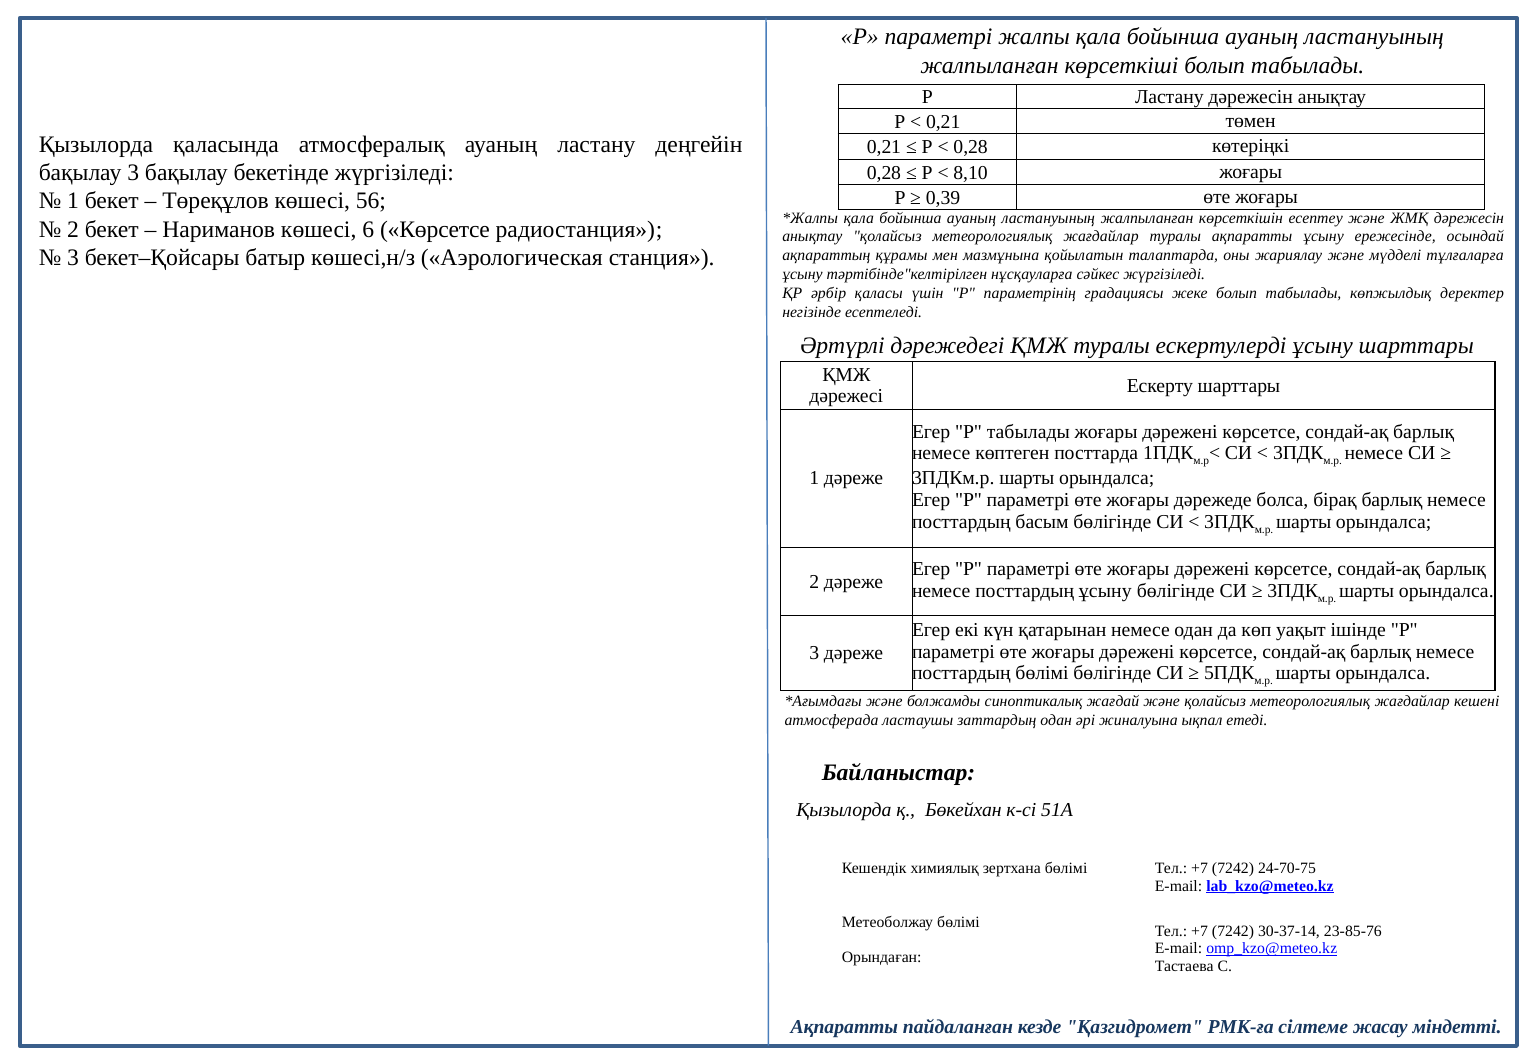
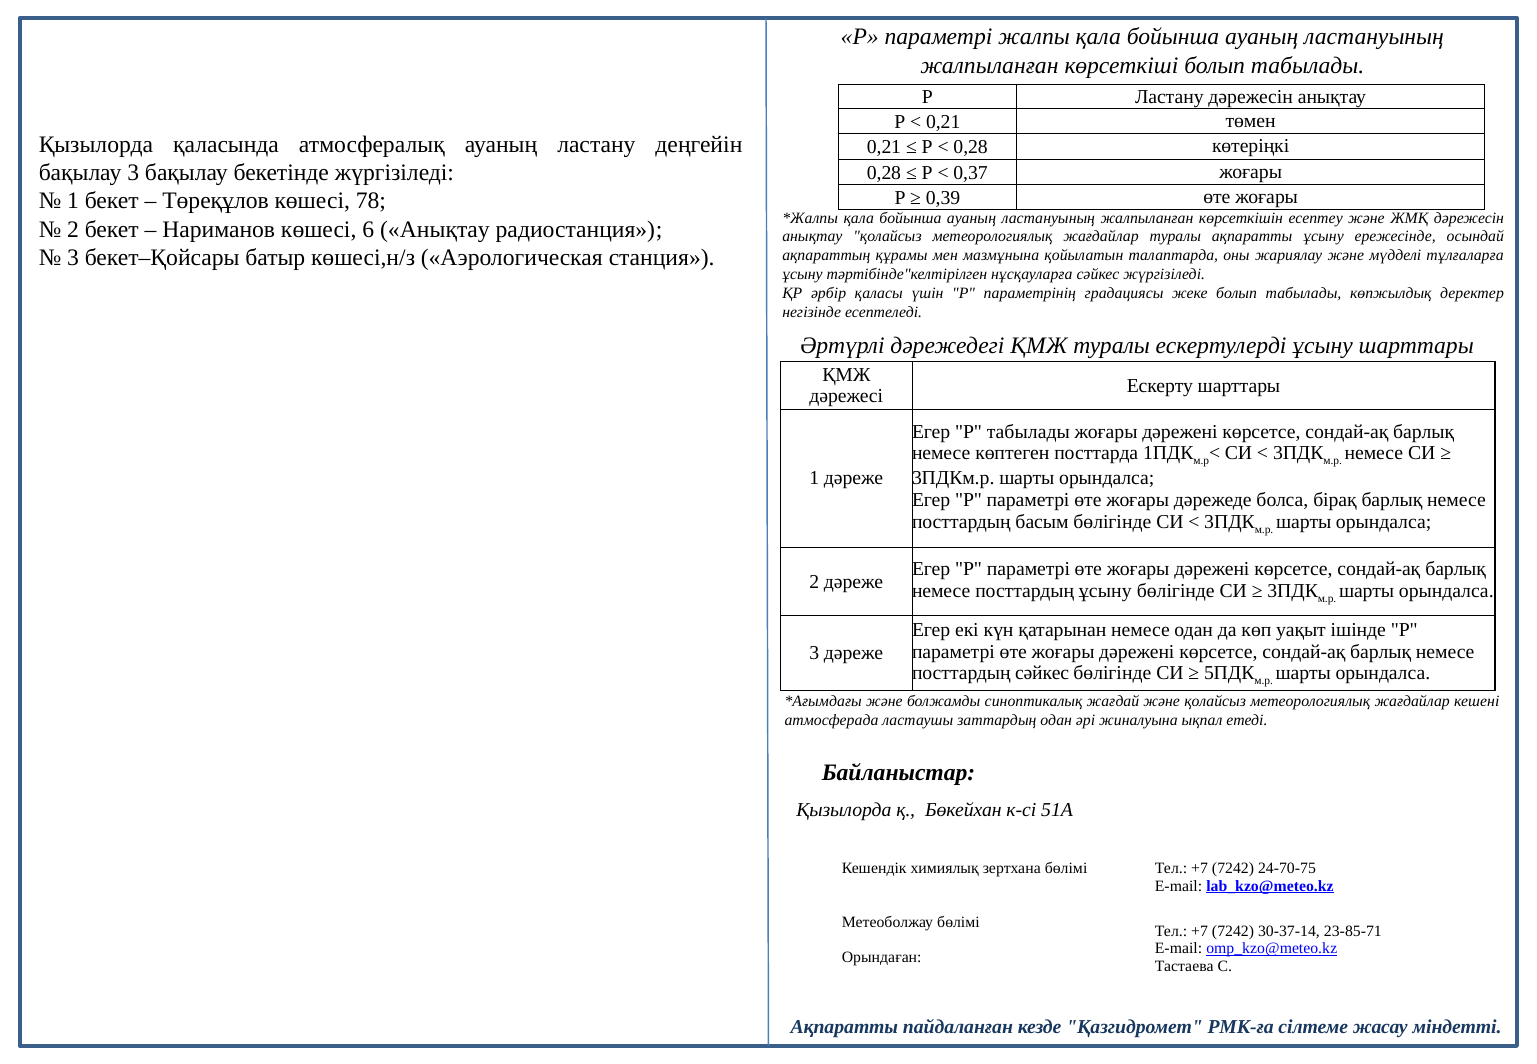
8,10: 8,10 -> 0,37 (971, 173)
56: 56 -> 78 (371, 201)
6 Көрсетсе: Көрсетсе -> Анықтау (435, 229)
посттардың бөлімі: бөлімі -> сәйкес (1042, 673)
23-85-76: 23-85-76 -> 23-85-71 (1353, 931)
